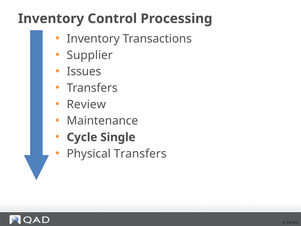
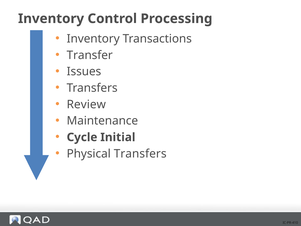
Supplier: Supplier -> Transfer (90, 55)
Single: Single -> Initial (118, 137)
